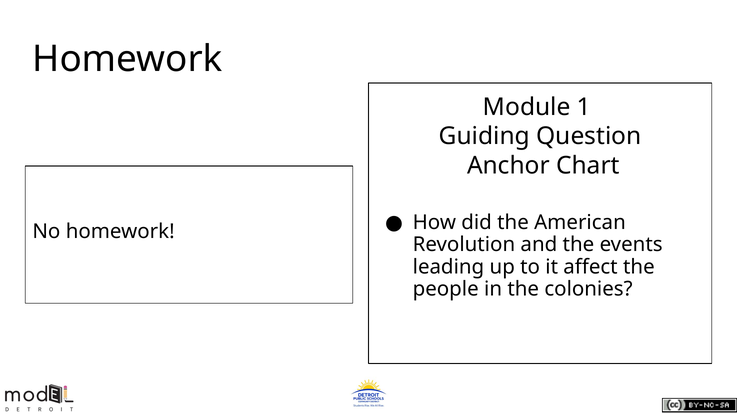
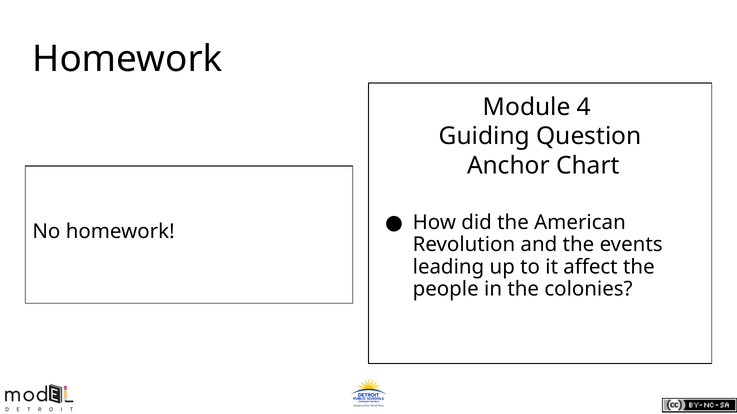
1: 1 -> 4 (584, 107)
